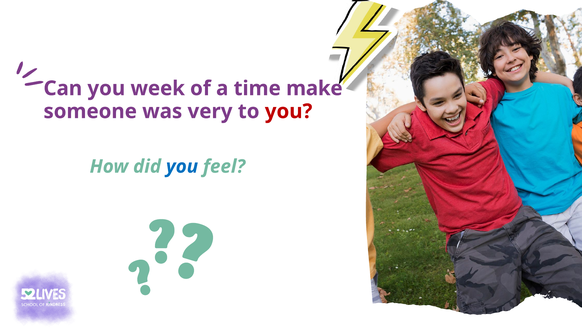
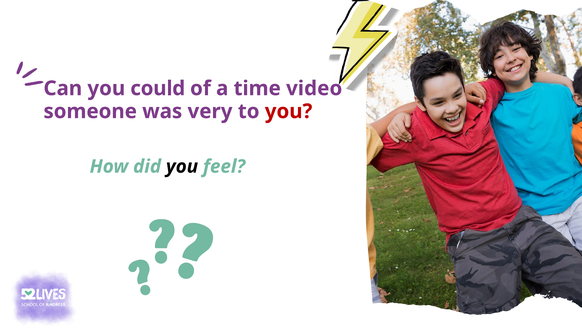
week: week -> could (158, 88)
make: make -> video (314, 88)
you colour: blue -> black (182, 166)
